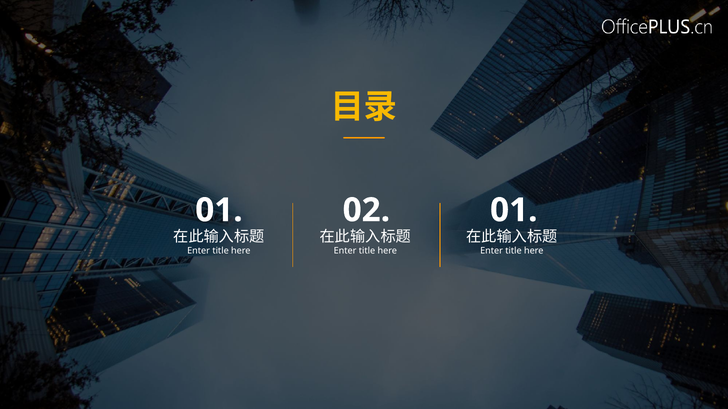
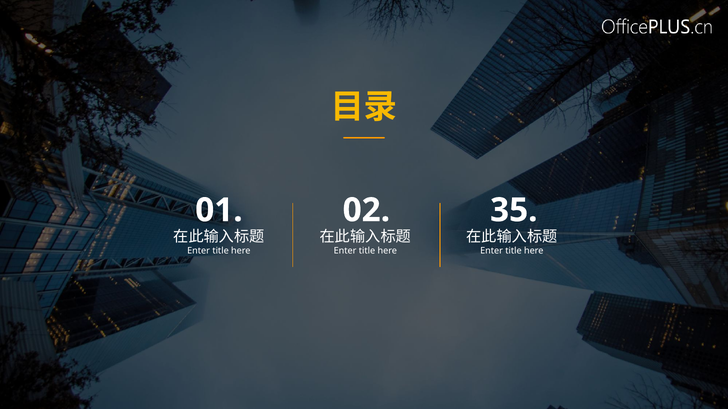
02 01: 01 -> 35 (514, 210)
